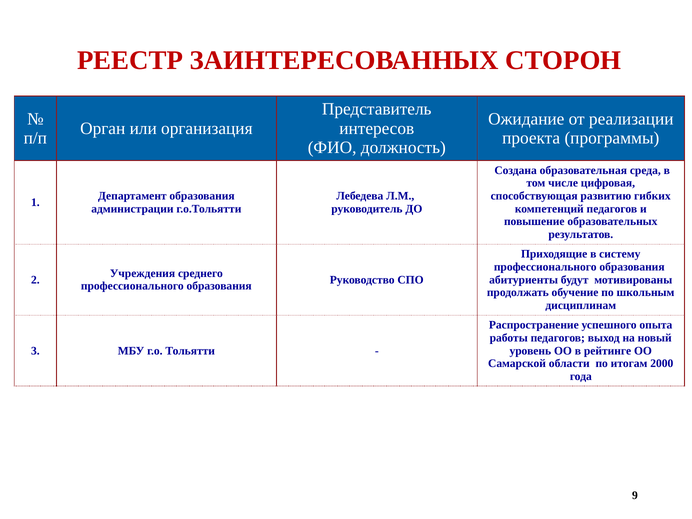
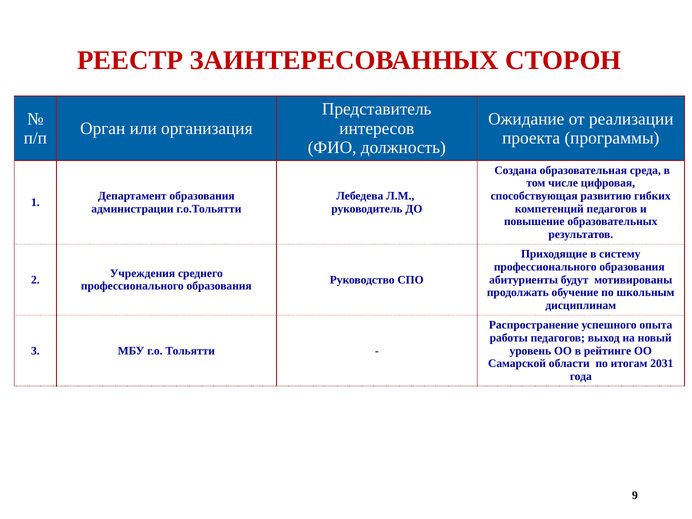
2000: 2000 -> 2031 (662, 364)
